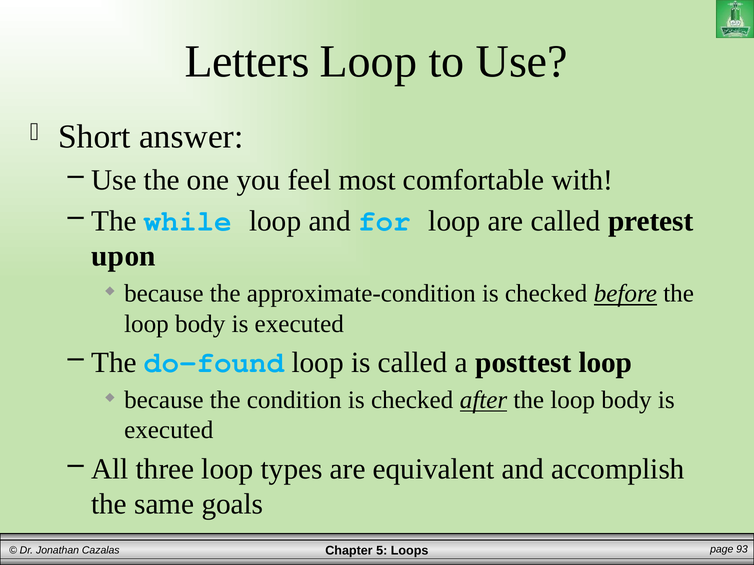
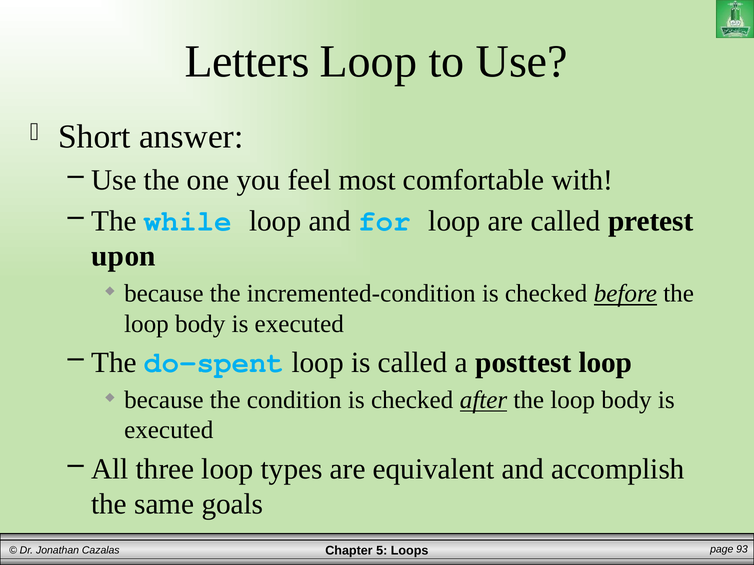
approximate-condition: approximate-condition -> incremented-condition (361, 294)
do-found: do-found -> do-spent (214, 363)
